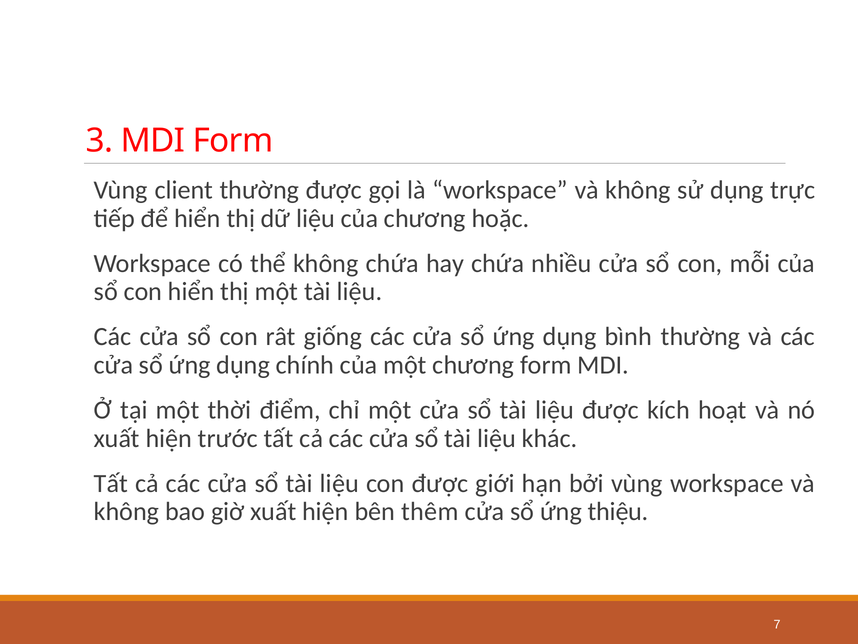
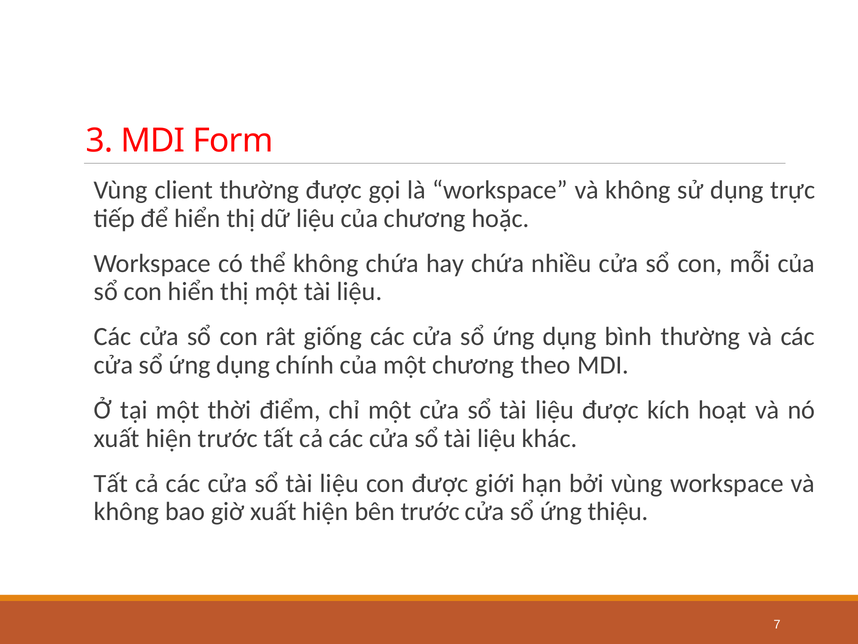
chương form: form -> theo (546, 365)
bên thêm: thêm -> trước (430, 511)
